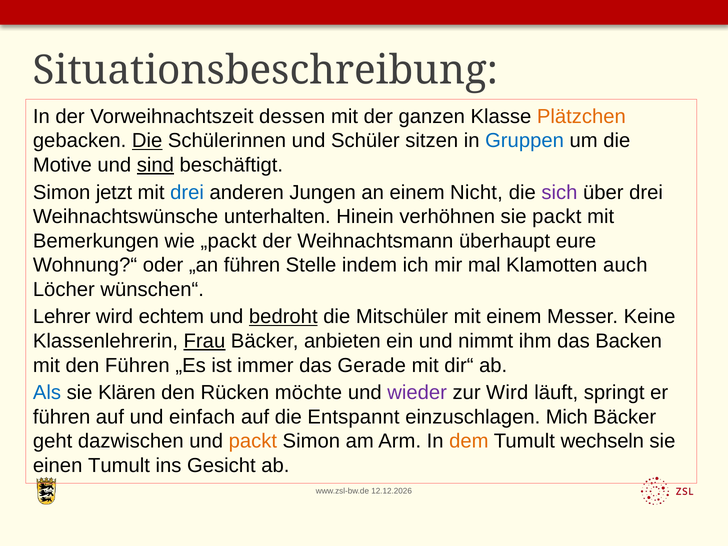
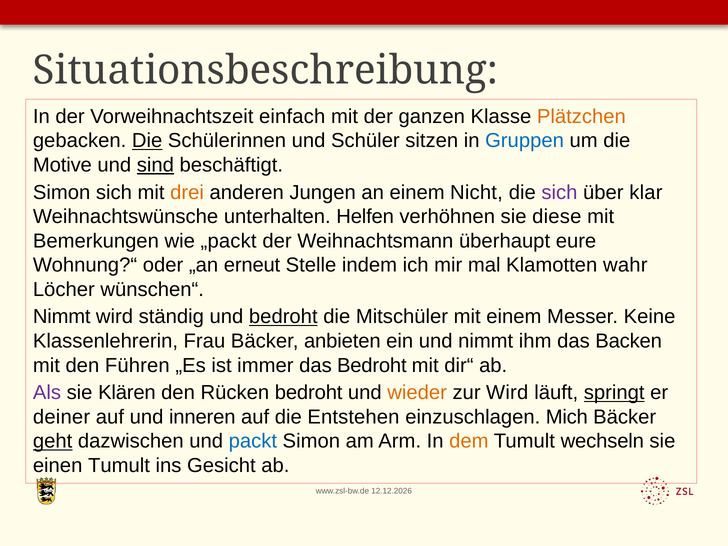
dessen: dessen -> einfach (292, 117)
Simon jetzt: jetzt -> sich (114, 192)
drei colour: blue -> orange (187, 192)
über drei: drei -> klar (646, 192)
Hinein: Hinein -> Helfen (365, 217)
sie packt: packt -> diese (557, 217)
„an führen: führen -> erneut (252, 265)
auch: auch -> wahr (625, 265)
Lehrer: Lehrer -> Nimmt (62, 317)
echtem: echtem -> ständig (171, 317)
Frau underline: present -> none (204, 341)
das Gerade: Gerade -> Bedroht (372, 365)
Als colour: blue -> purple (47, 393)
Rücken möchte: möchte -> bedroht (309, 393)
wieder colour: purple -> orange (417, 393)
springt underline: none -> present (614, 393)
führen: führen -> deiner (62, 417)
einfach: einfach -> inneren (202, 417)
Entspannt: Entspannt -> Entstehen (353, 417)
geht underline: none -> present (53, 441)
packt colour: orange -> blue (253, 441)
